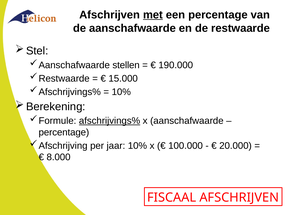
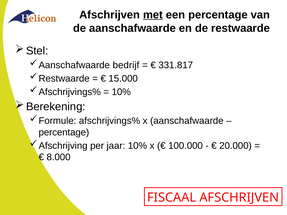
stellen: stellen -> bedrijf (126, 65)
190.000: 190.000 -> 331.817 (176, 65)
afschrijvings% underline: present -> none (110, 121)
